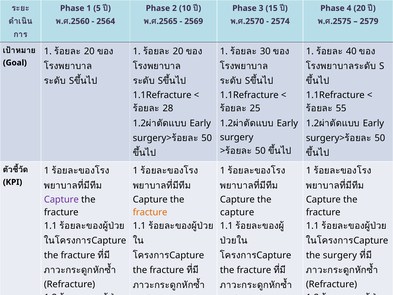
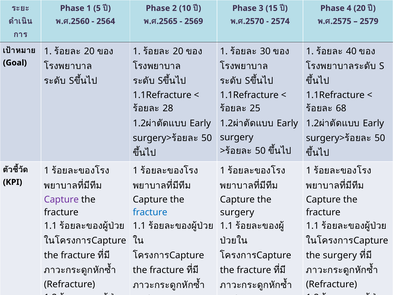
55: 55 -> 68 (341, 108)
fracture colour: orange -> blue (150, 212)
capture: capture -> surgery (237, 212)
